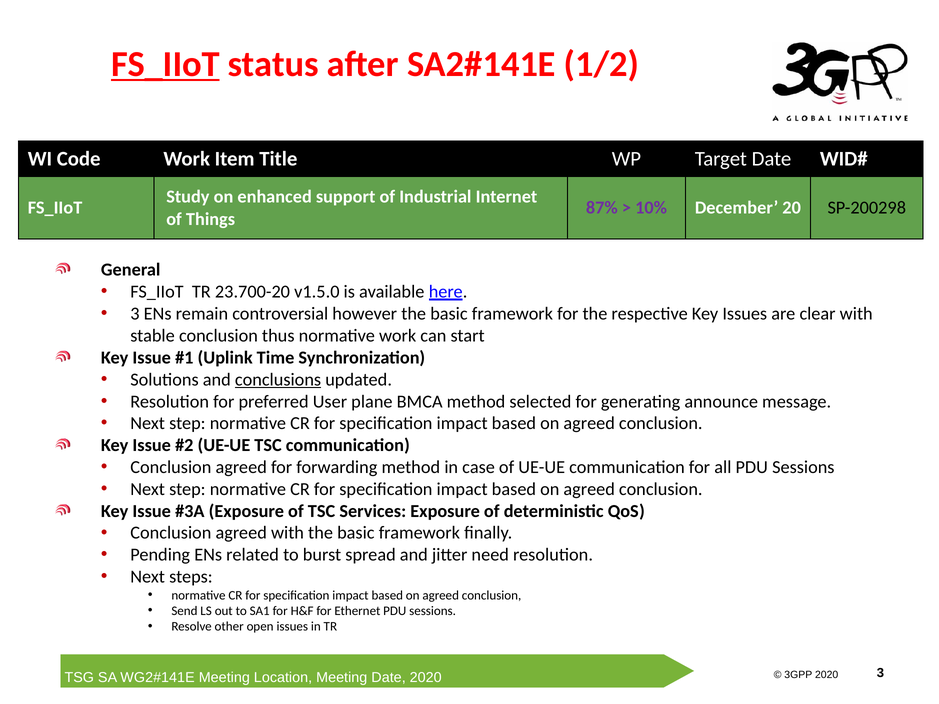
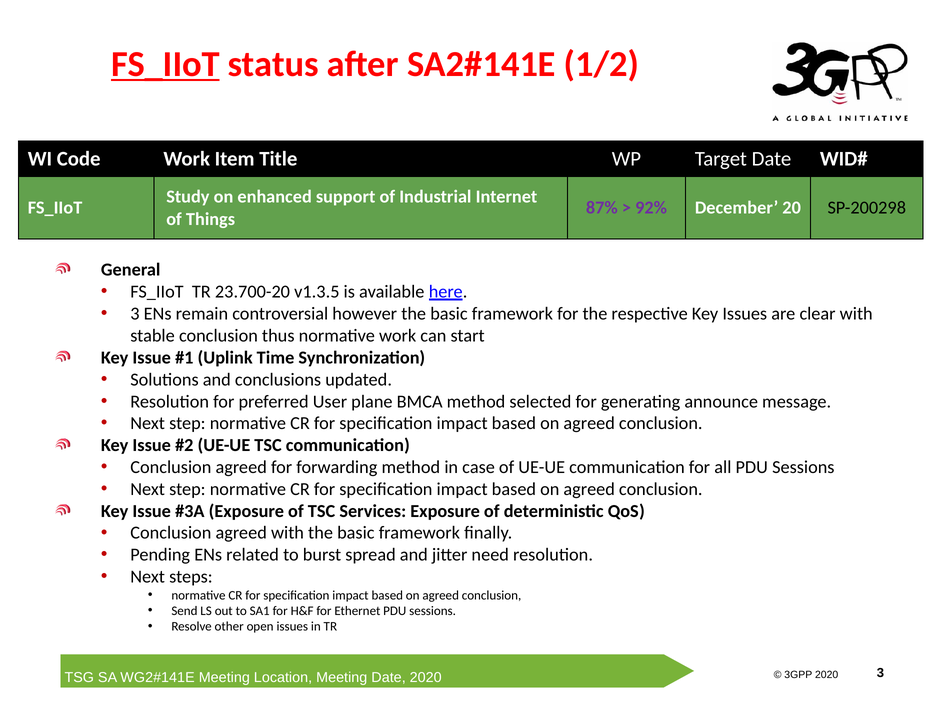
10%: 10% -> 92% (651, 208)
v1.5.0: v1.5.0 -> v1.3.5 (317, 292)
conclusions underline: present -> none (278, 380)
